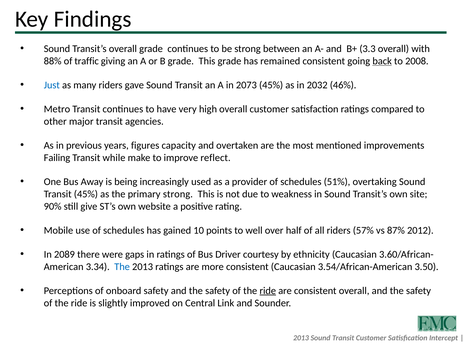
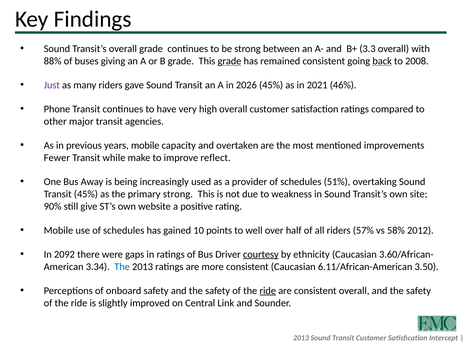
traffic: traffic -> buses (87, 61)
grade underline: none -> present (230, 61)
Just colour: blue -> purple (52, 85)
2073: 2073 -> 2026 (246, 85)
2032: 2032 -> 2021 (317, 85)
Metro: Metro -> Phone (57, 109)
years figures: figures -> mobile (145, 145)
Failing: Failing -> Fewer (57, 158)
87%: 87% -> 58% (396, 230)
2089: 2089 -> 2092 (64, 254)
courtesy underline: none -> present (261, 254)
3.54/African-American: 3.54/African-American -> 6.11/African-American (365, 267)
